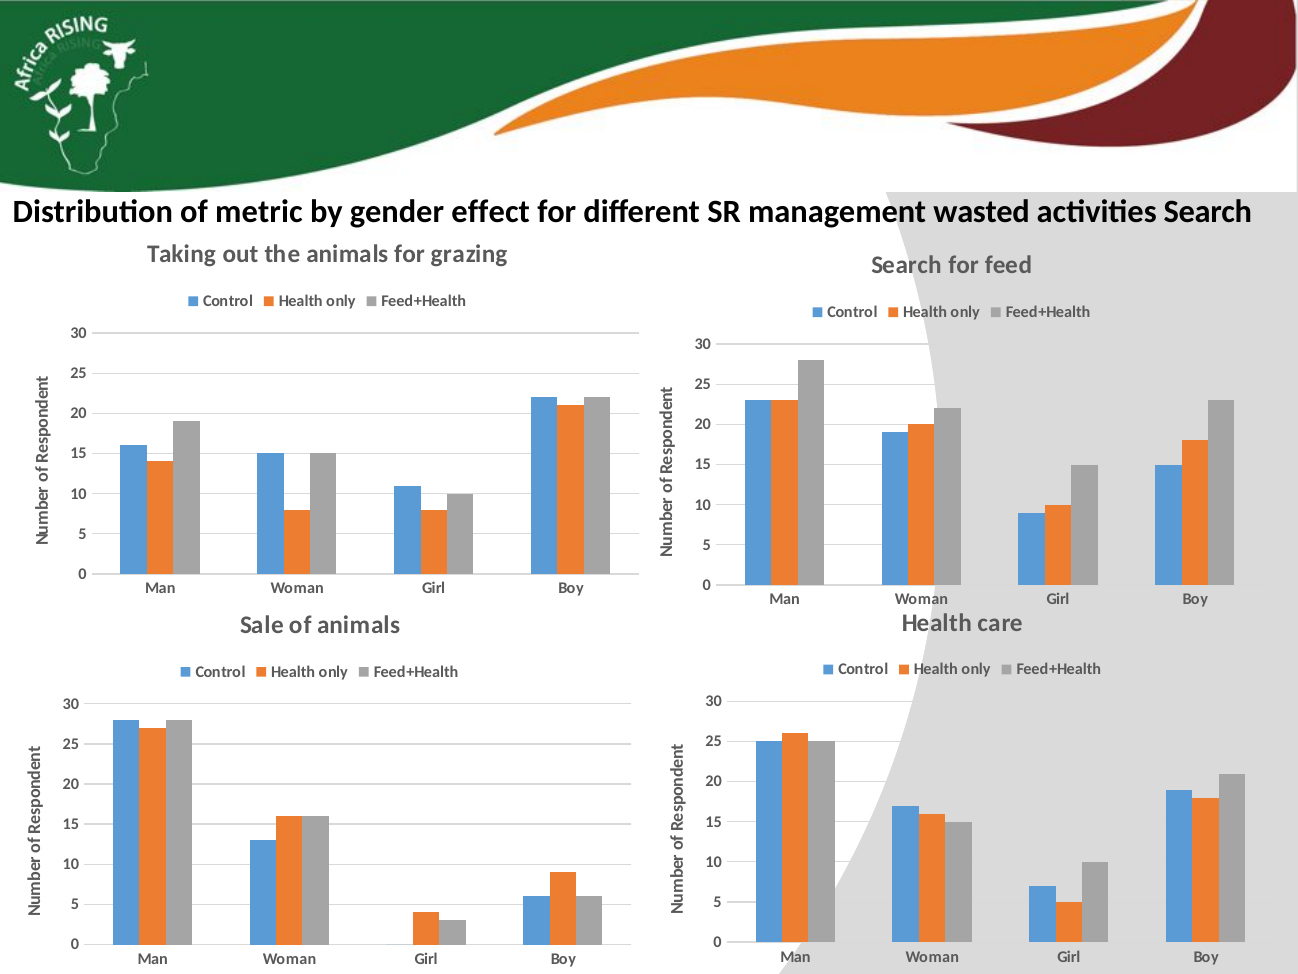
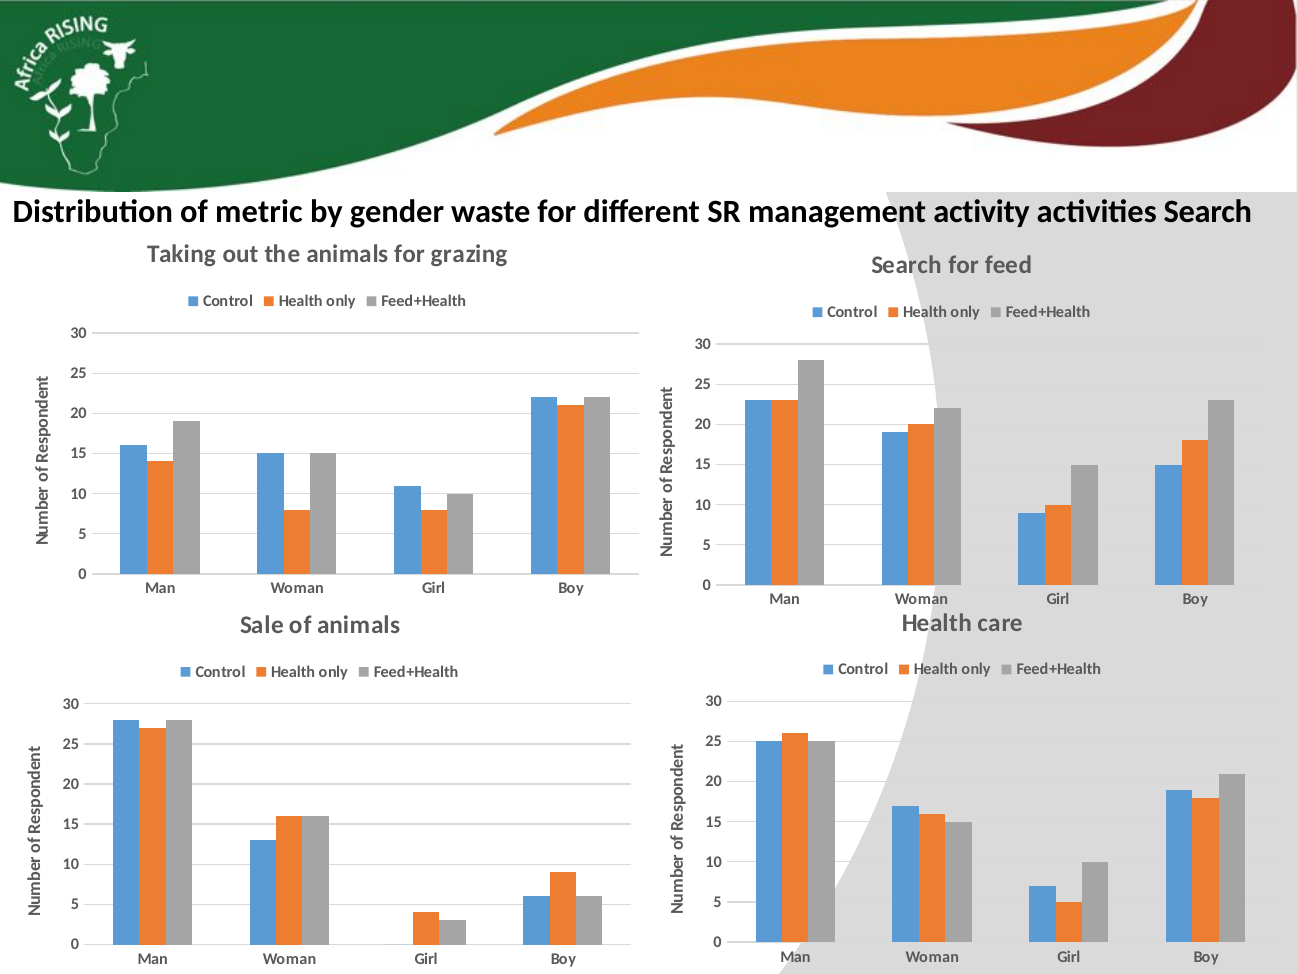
effect: effect -> waste (491, 212)
wasted: wasted -> activity (982, 212)
